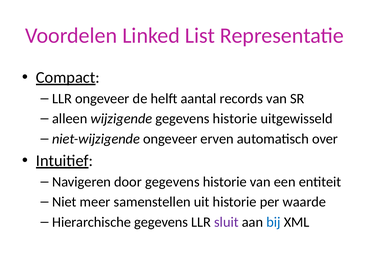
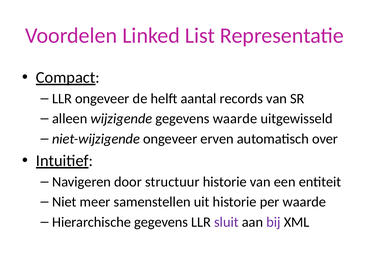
wijzigende gegevens historie: historie -> waarde (235, 119)
door gegevens: gegevens -> structuur (172, 182)
bij colour: blue -> purple (273, 222)
